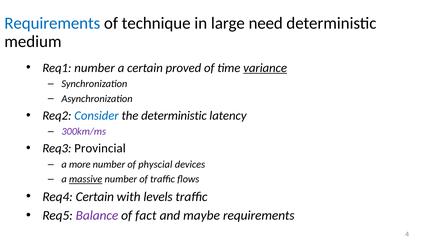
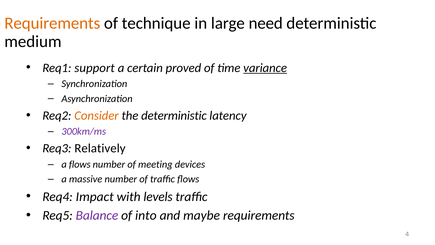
Requirements colour: blue -> orange (52, 23)
Req1 number: number -> support (95, 68)
Consider colour: blue -> orange (97, 115)
Provincial: Provincial -> Relatively (100, 148)
a more: more -> flows (80, 164)
physcial: physcial -> meeting (155, 164)
massive underline: present -> none (86, 179)
Req4 Certain: Certain -> Impact (95, 196)
fact: fact -> into (146, 215)
